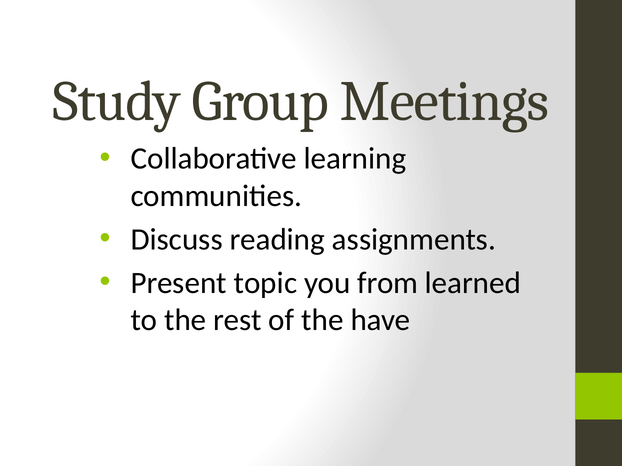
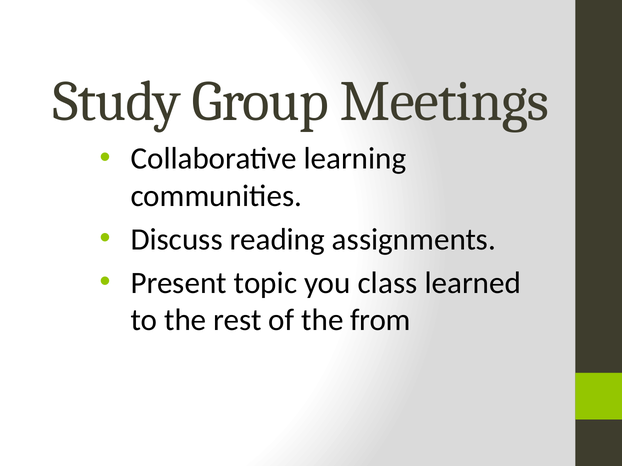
from: from -> class (388, 283)
have: have -> from (380, 320)
